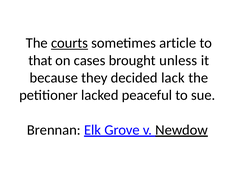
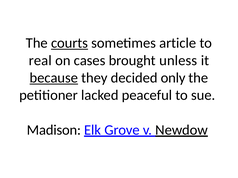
that: that -> real (40, 61)
because underline: none -> present (54, 78)
lack: lack -> only (173, 78)
Brennan: Brennan -> Madison (54, 130)
